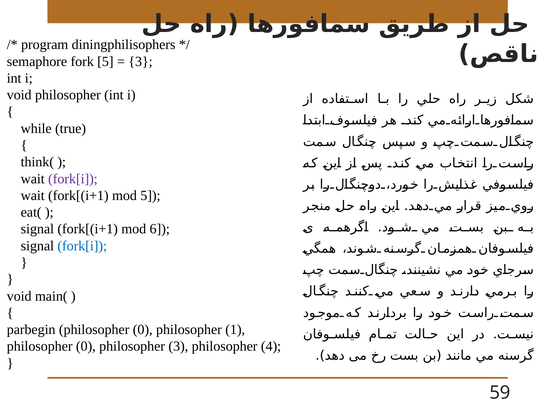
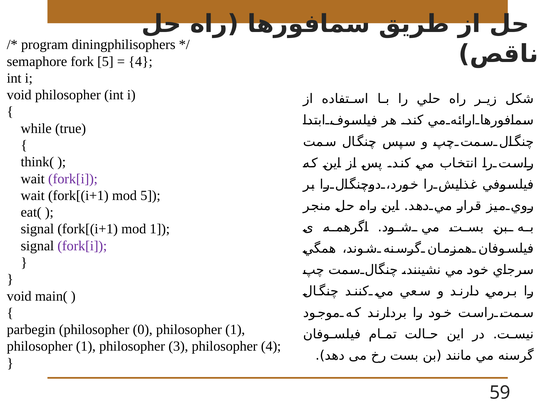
3: 3 -> 4 (140, 61)
mod 6: 6 -> 1 (160, 229)
fork[i colour: blue -> purple (82, 246)
0: 0 -> 1 (86, 346)
